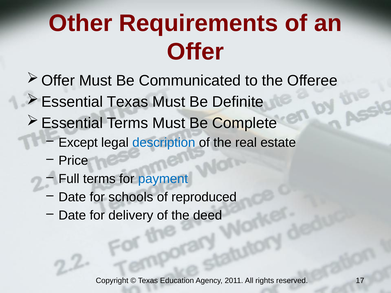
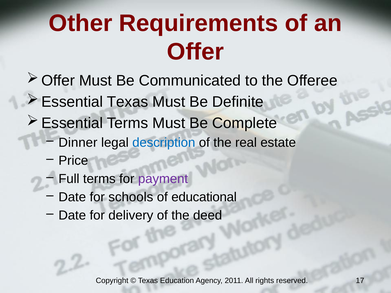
Except: Except -> Dinner (78, 143)
payment colour: blue -> purple (163, 179)
reproduced: reproduced -> educational (204, 197)
